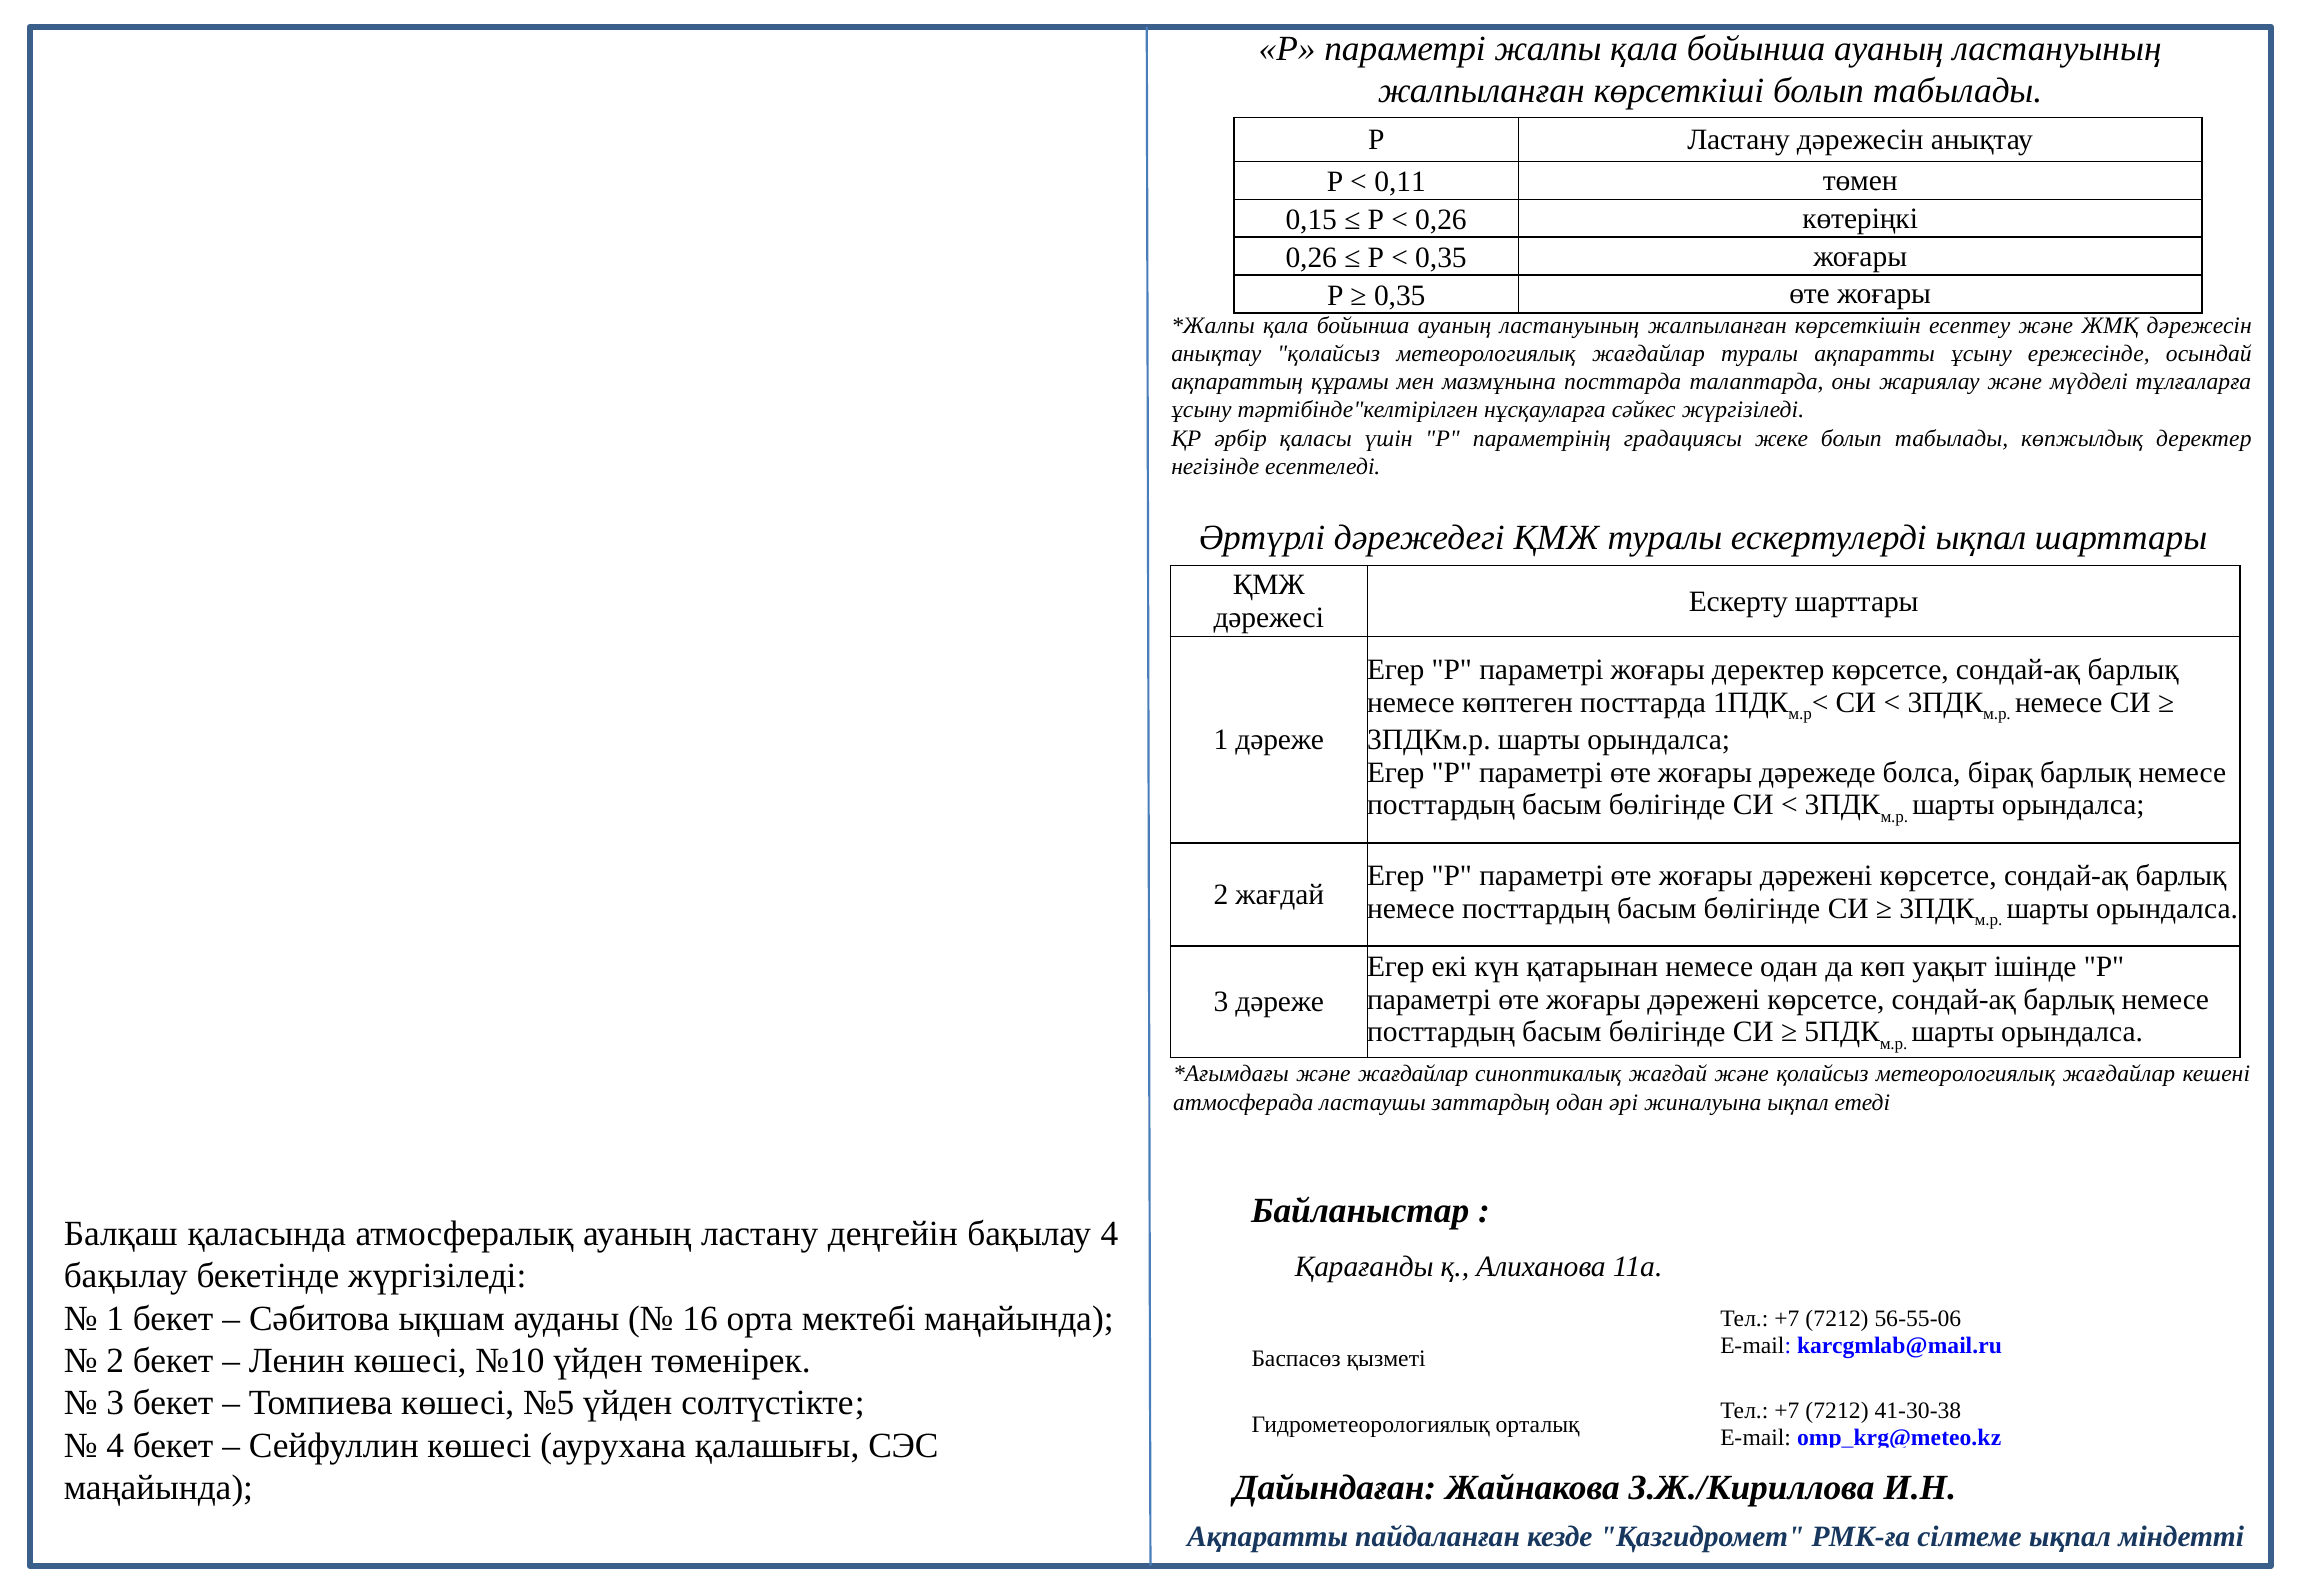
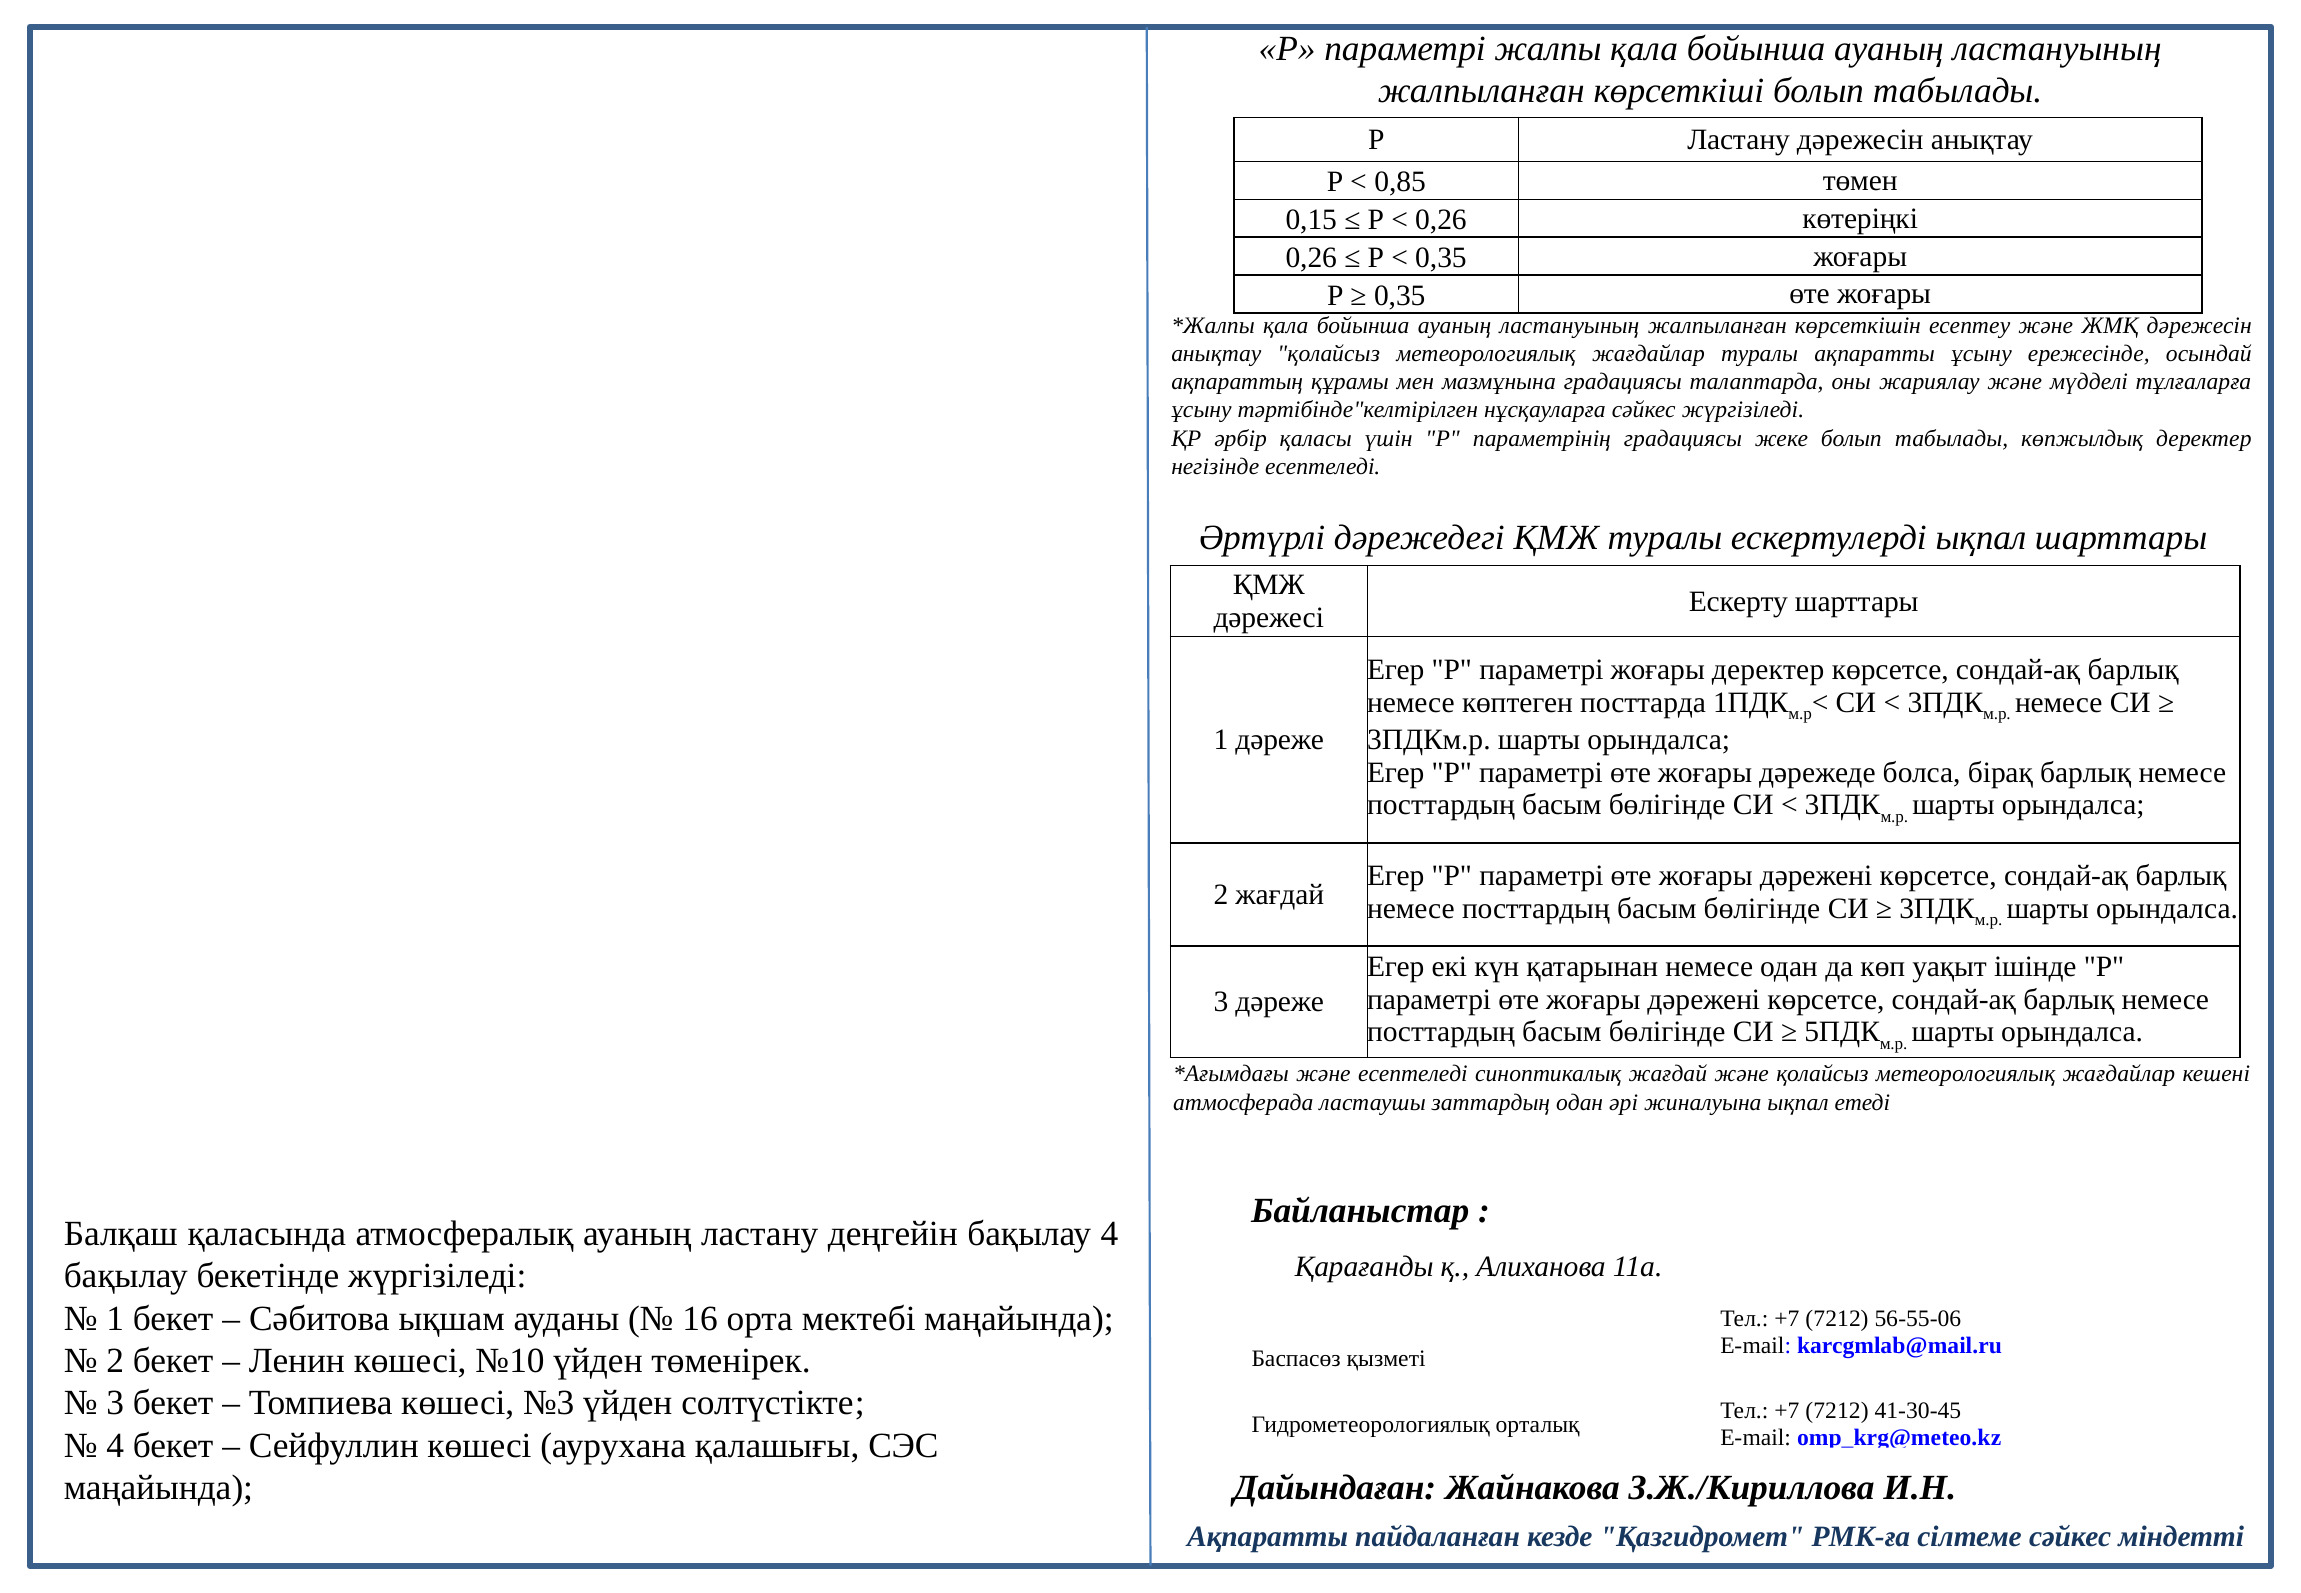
0,11: 0,11 -> 0,85 (1400, 181)
мазмұнына посттарда: посттарда -> градациясы (1623, 382)
және жағдайлар: жағдайлар -> есептеледі (1413, 1074)
№5: №5 -> №3 (549, 1403)
41-30-38: 41-30-38 -> 41-30-45 (1918, 1411)
сілтеме ықпал: ықпал -> сәйкес (2070, 1537)
